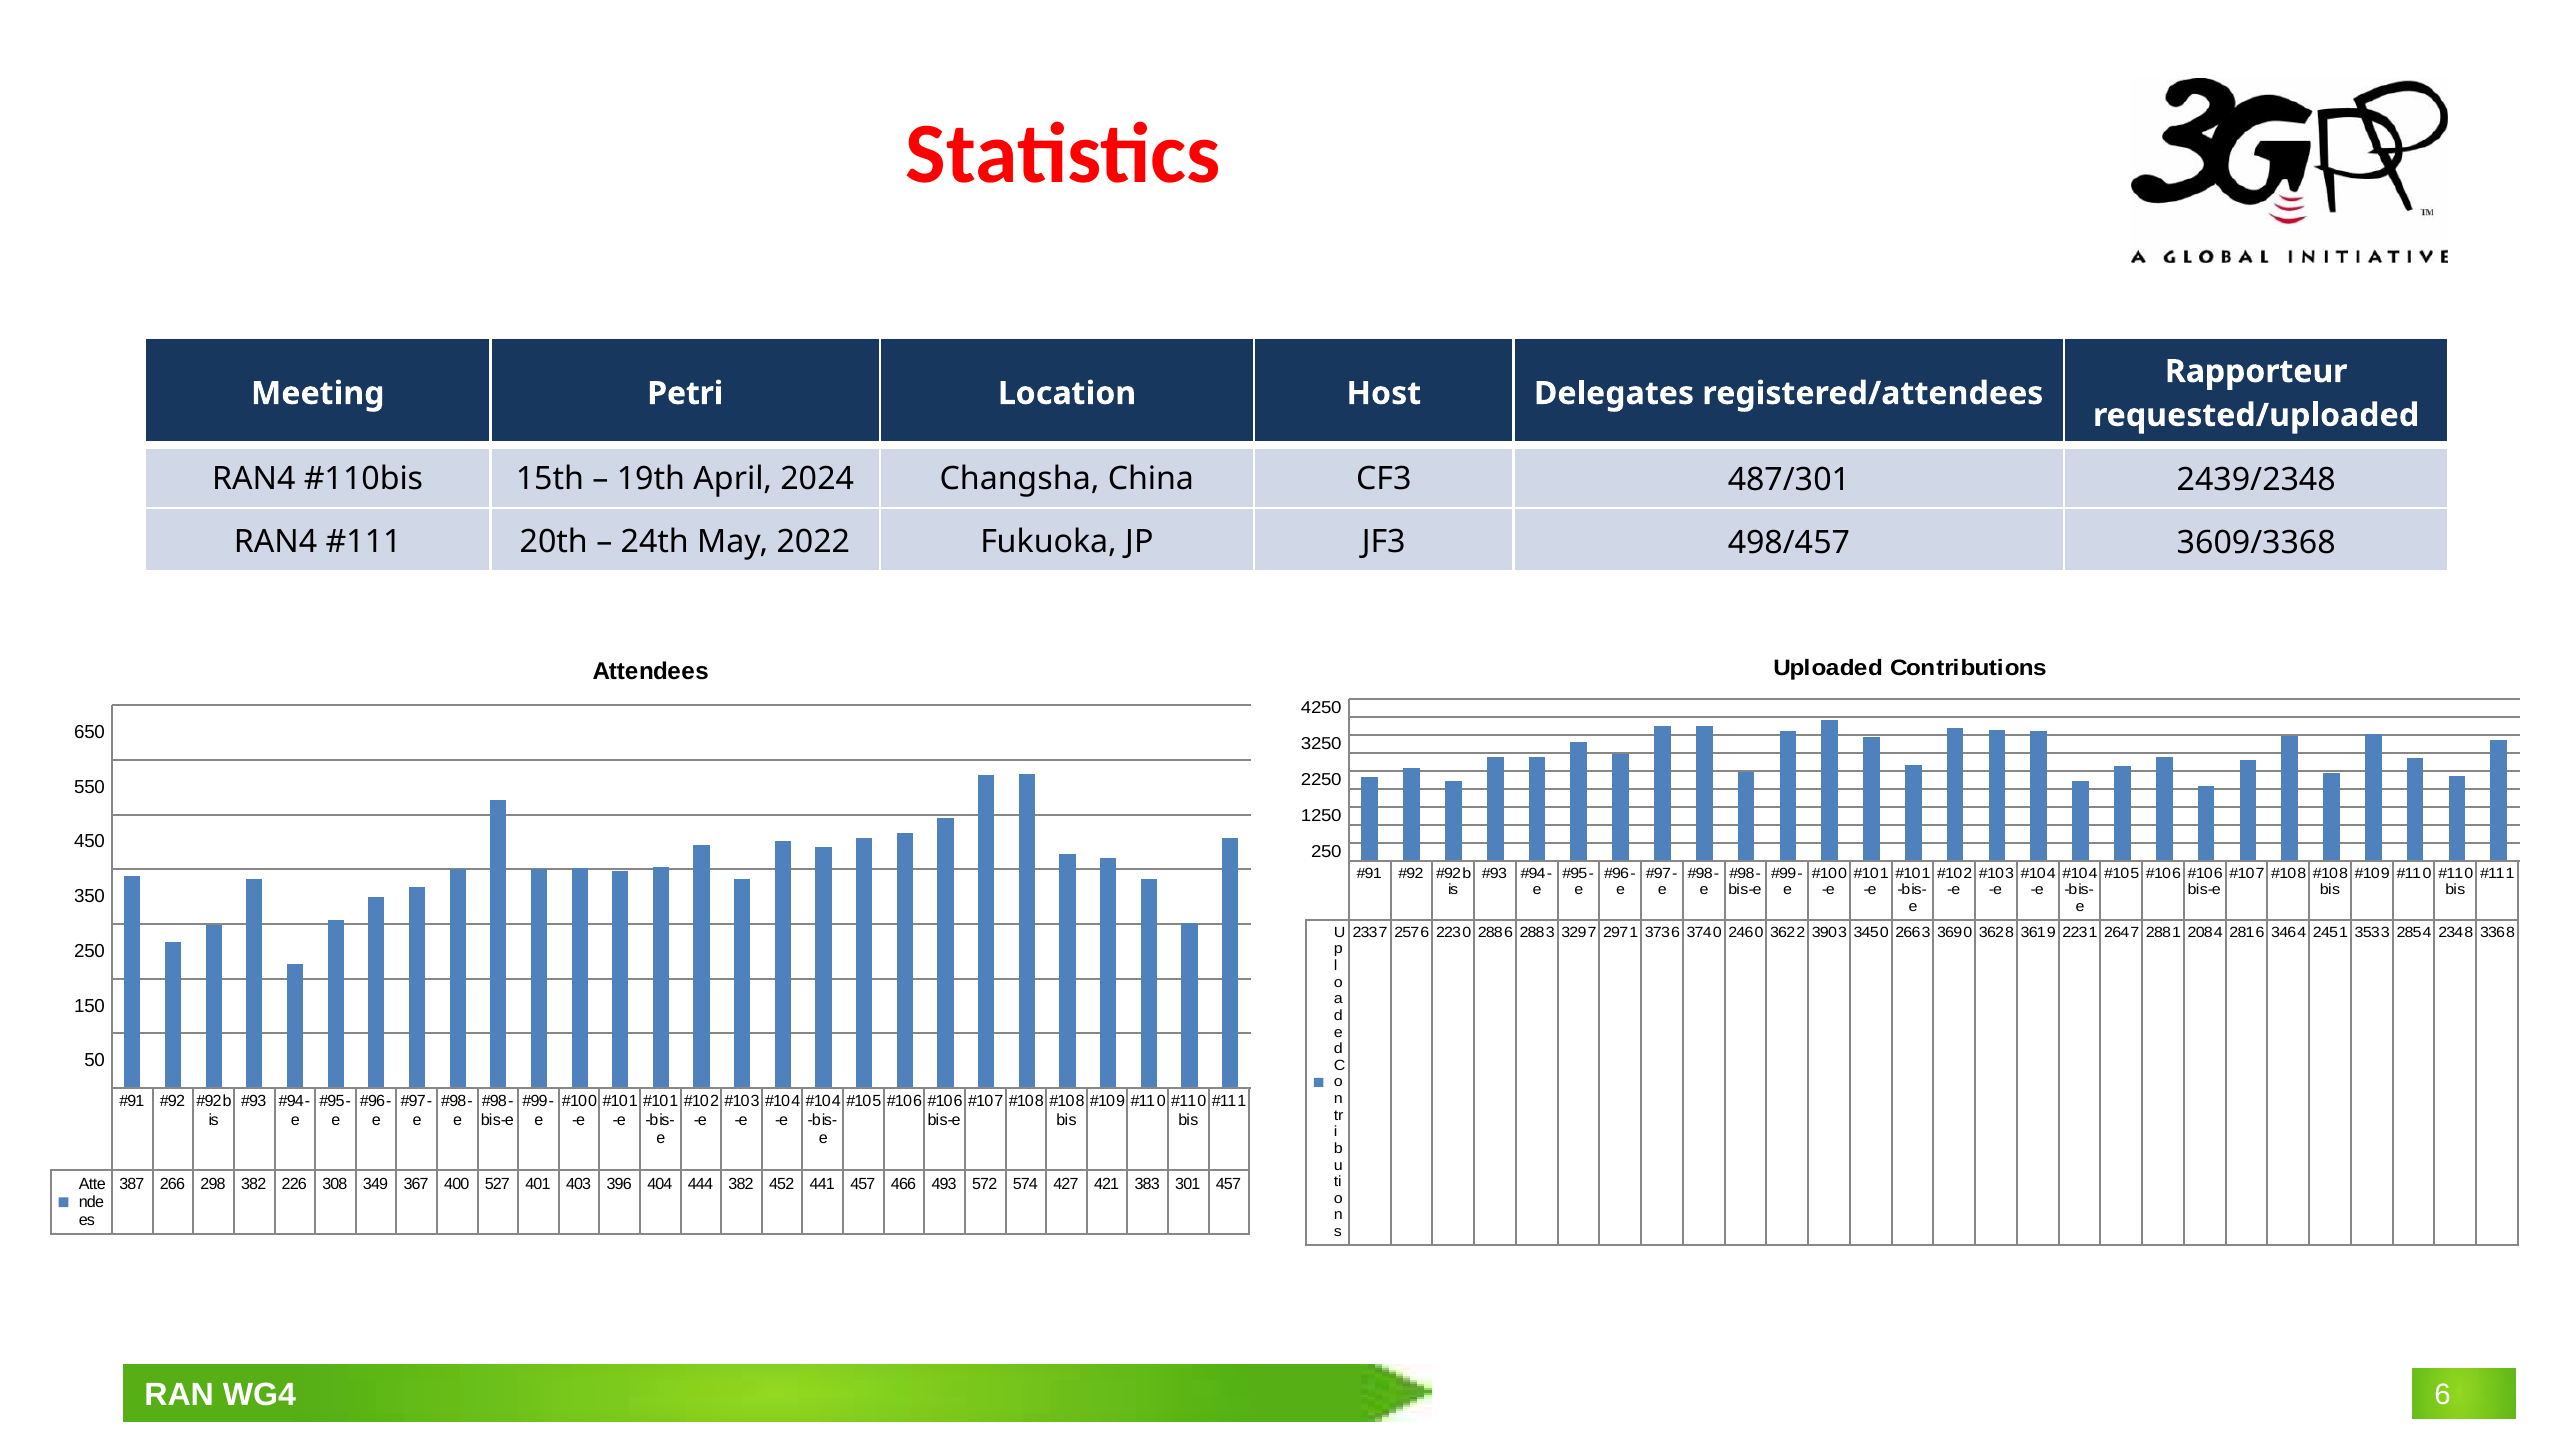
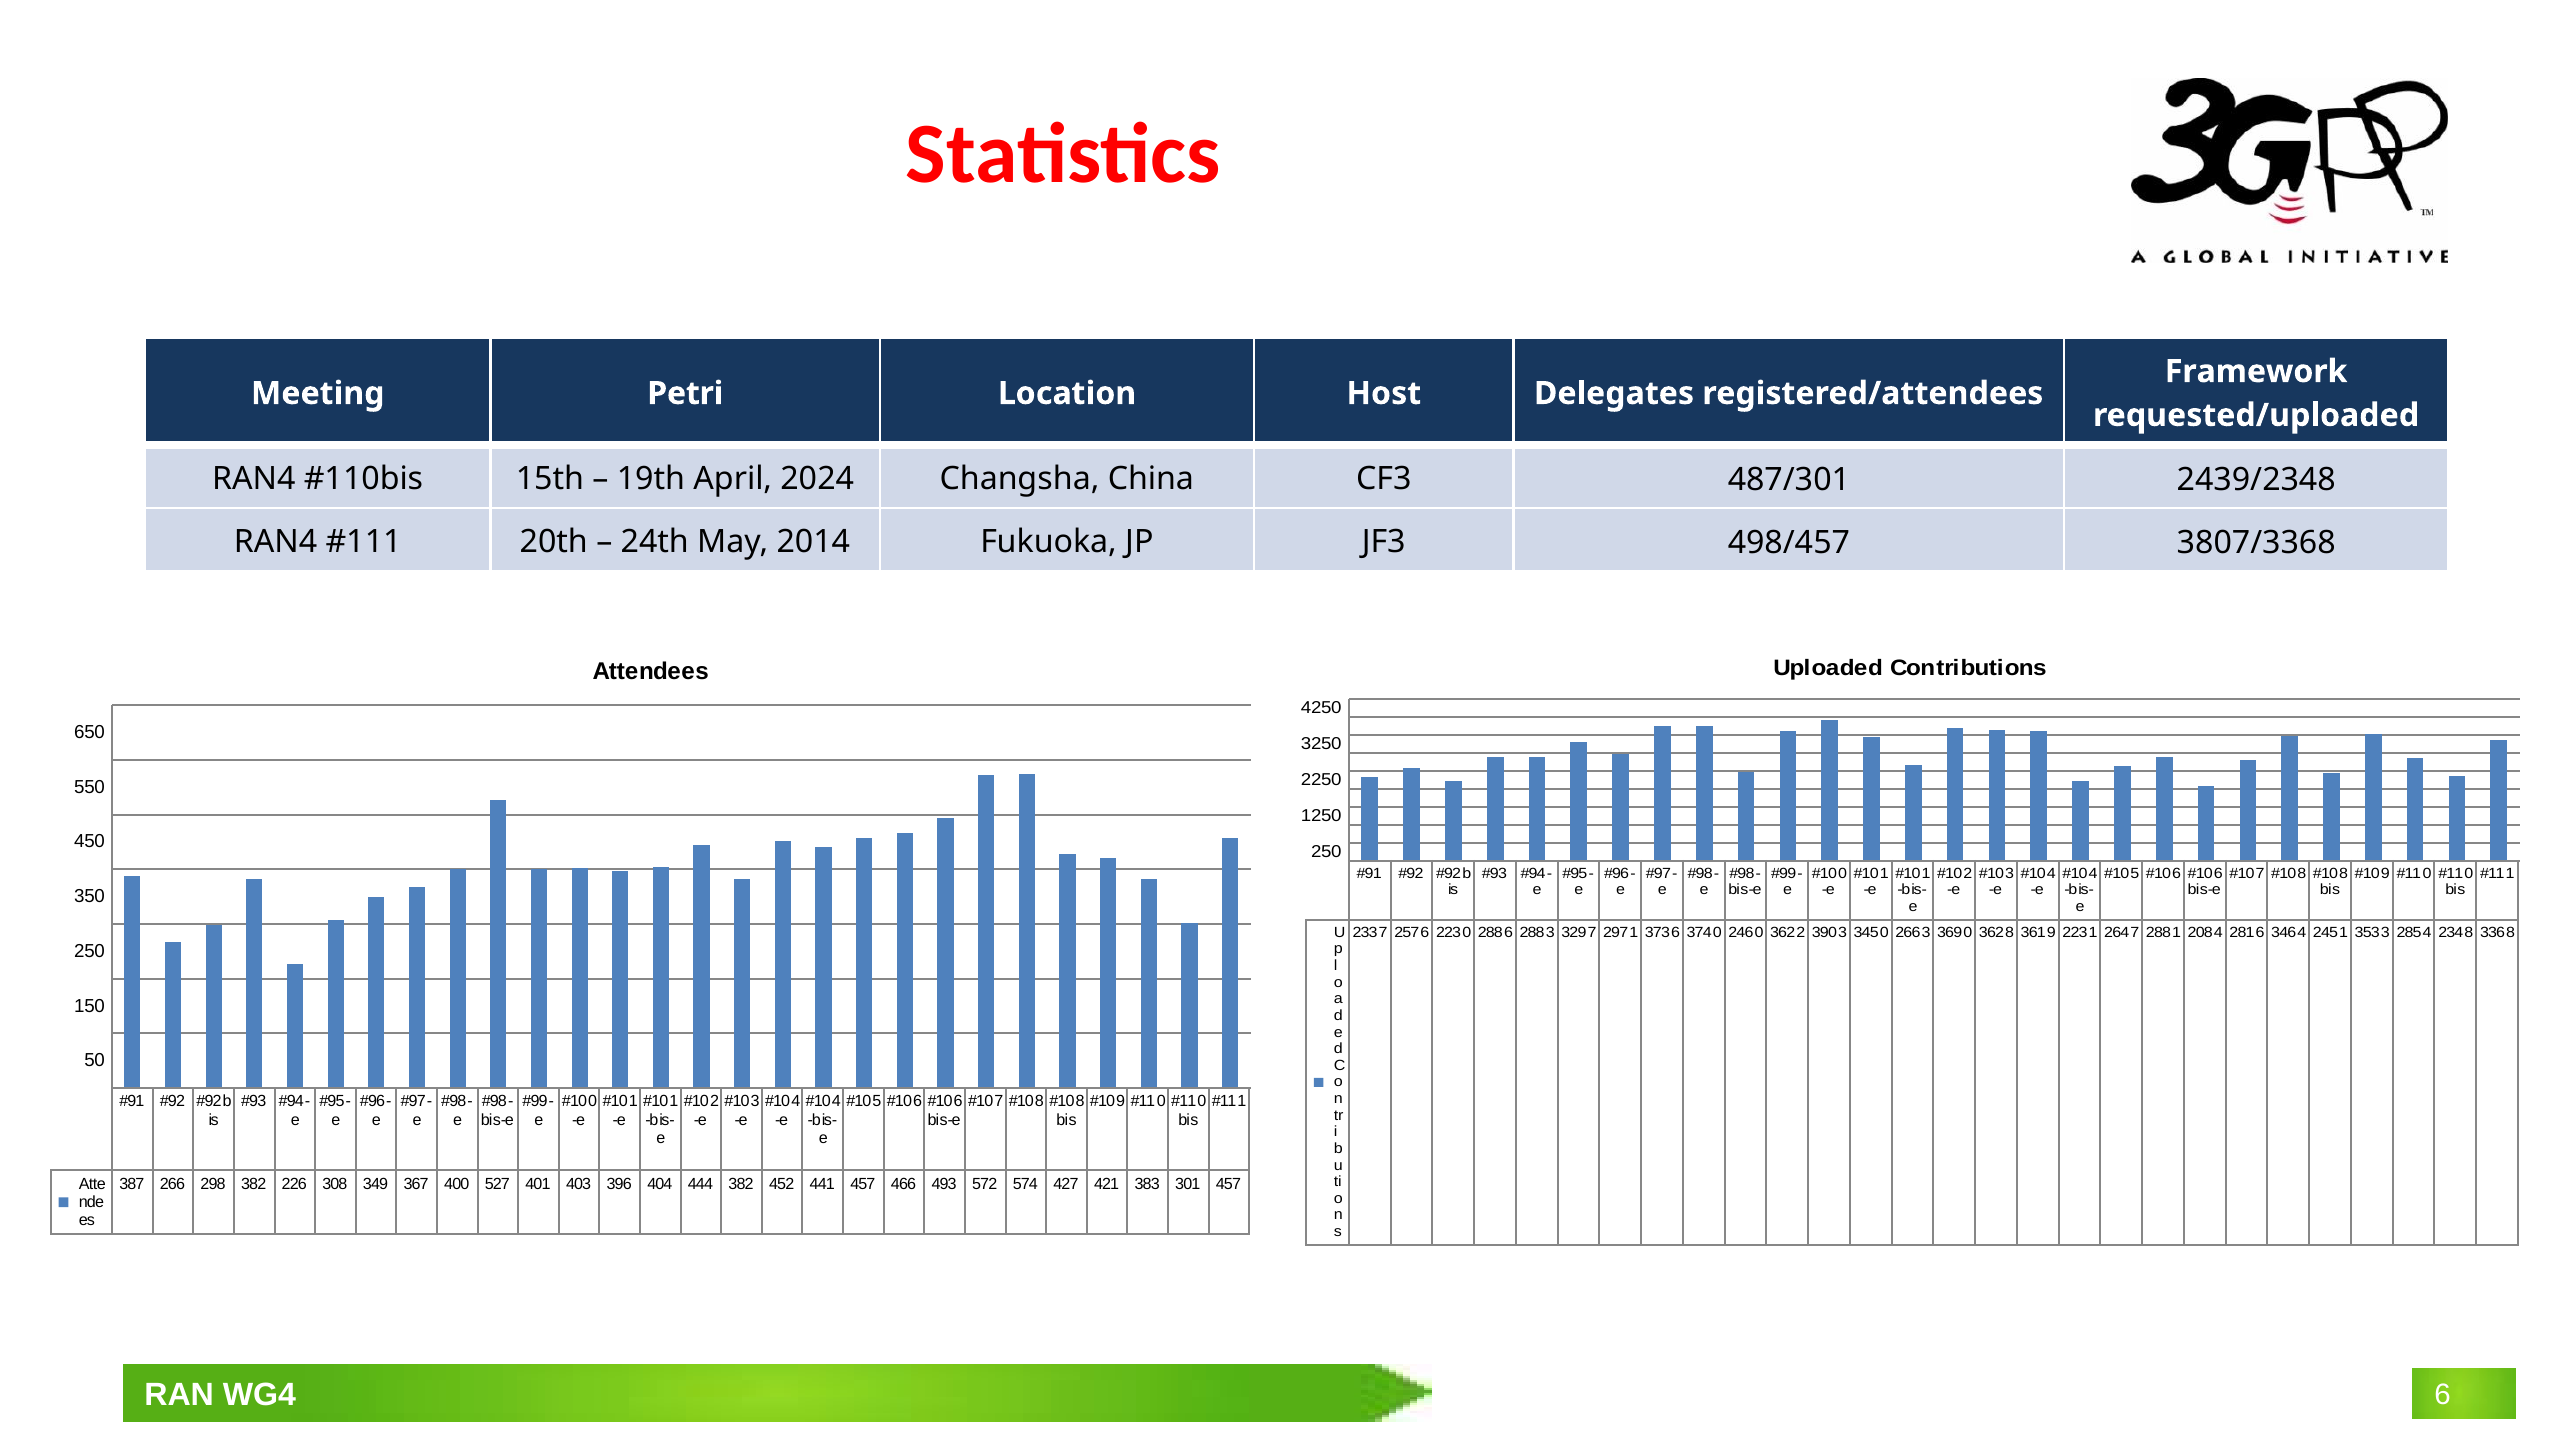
Rapporteur: Rapporteur -> Framework (2256, 372)
2022: 2022 -> 2014 (813, 542)
3609/3368: 3609/3368 -> 3807/3368 (2256, 543)
